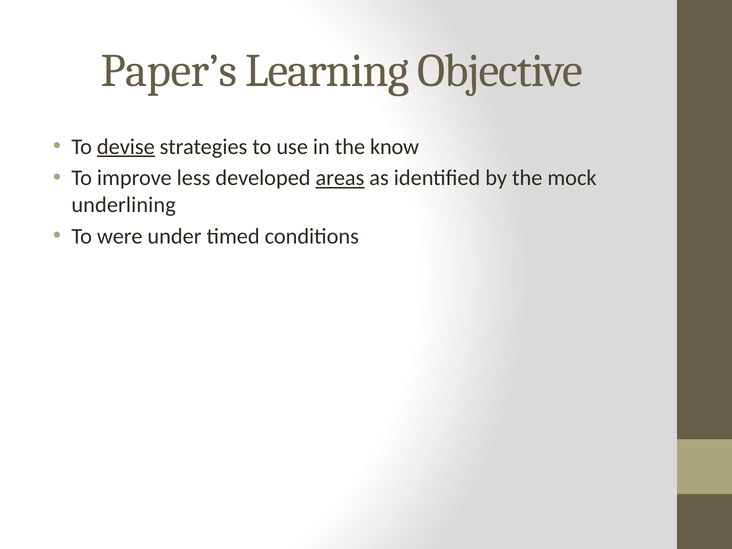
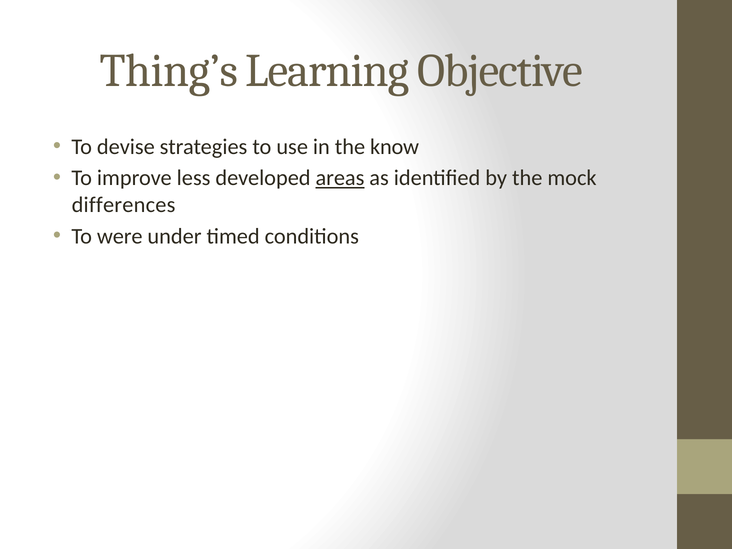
Paper’s: Paper’s -> Thing’s (169, 71)
devise underline: present -> none (126, 147)
underlining: underlining -> differences (124, 205)
